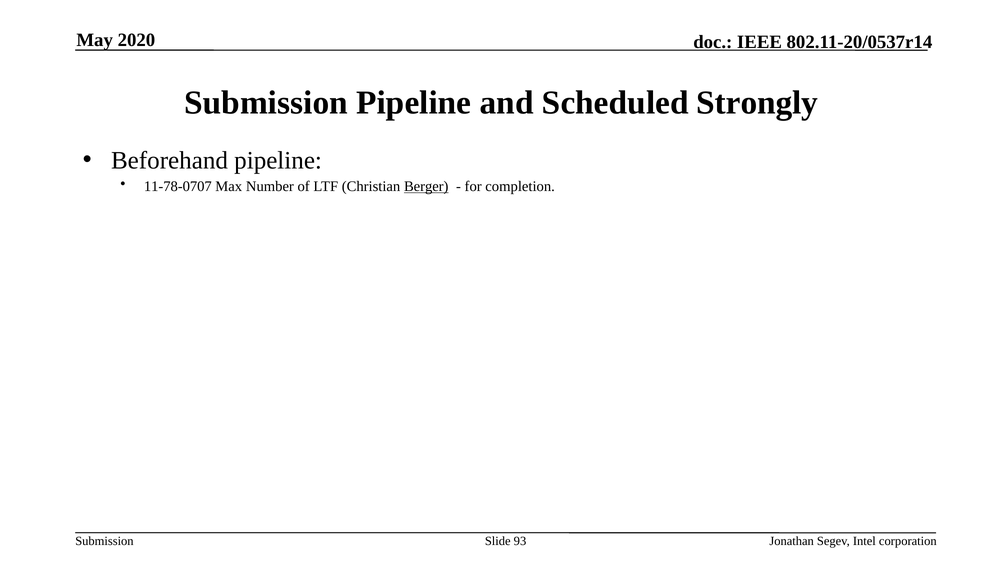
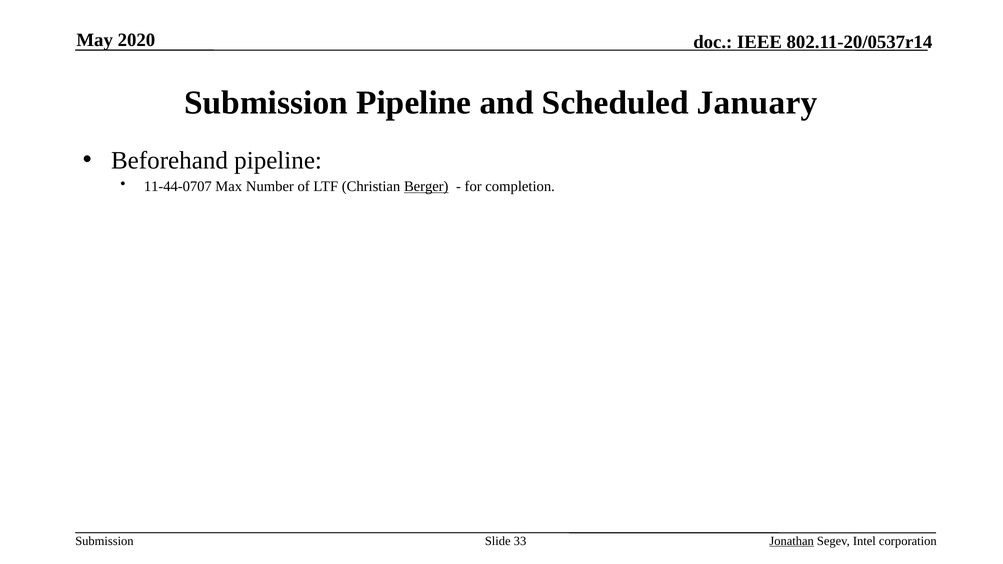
Strongly: Strongly -> January (757, 103)
11-78-0707: 11-78-0707 -> 11-44-0707 (178, 187)
93: 93 -> 33 (520, 541)
Jonathan underline: none -> present (792, 541)
